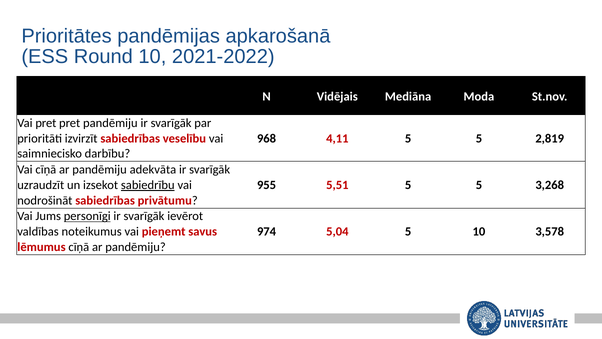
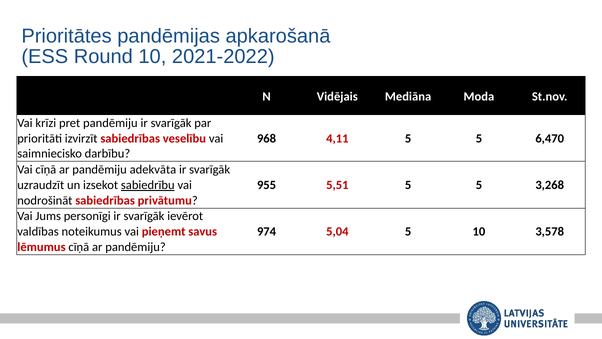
Vai pret: pret -> krīzi (46, 123)
2,819: 2,819 -> 6,470 (550, 138)
personīgi underline: present -> none (87, 216)
